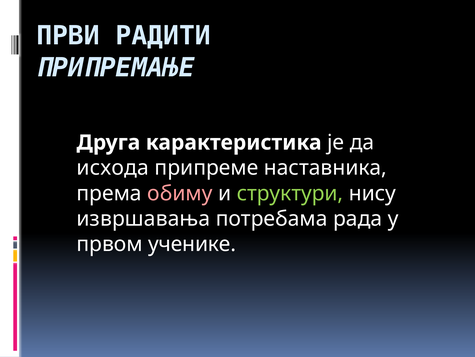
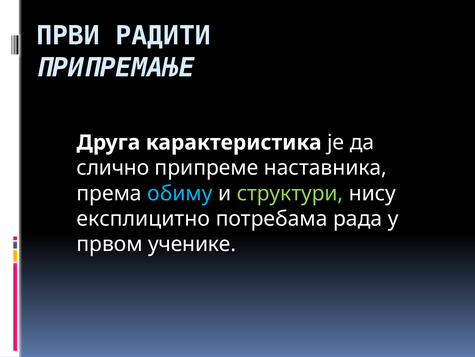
исхода: исхода -> слично (113, 168)
обиму colour: pink -> light blue (180, 193)
извршавања: извршавања -> експлицитно (143, 218)
